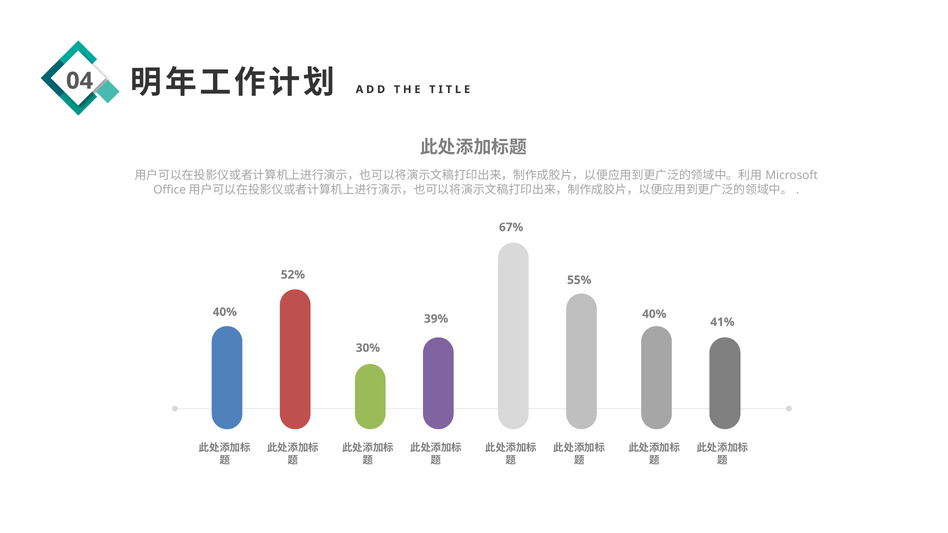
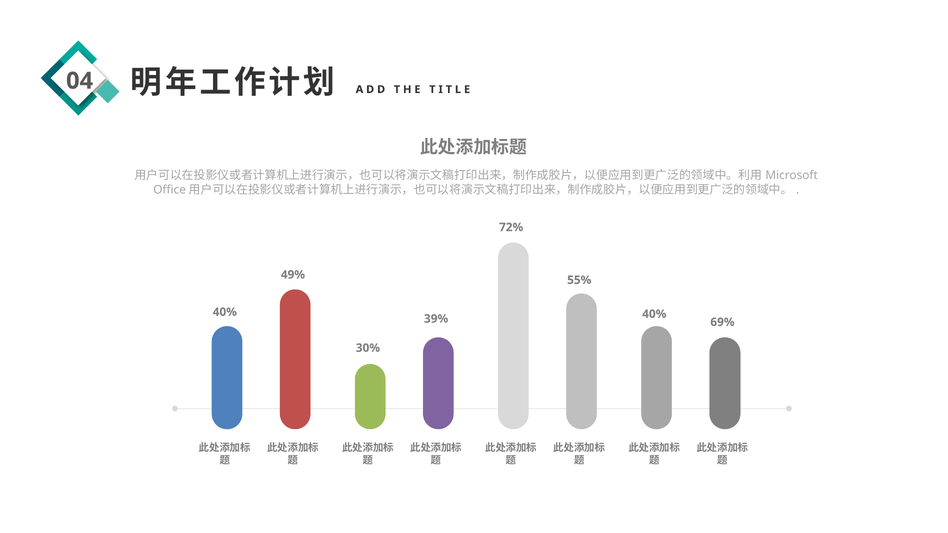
67%: 67% -> 72% (511, 227)
52%: 52% -> 49% (293, 275)
41%: 41% -> 69% (722, 322)
